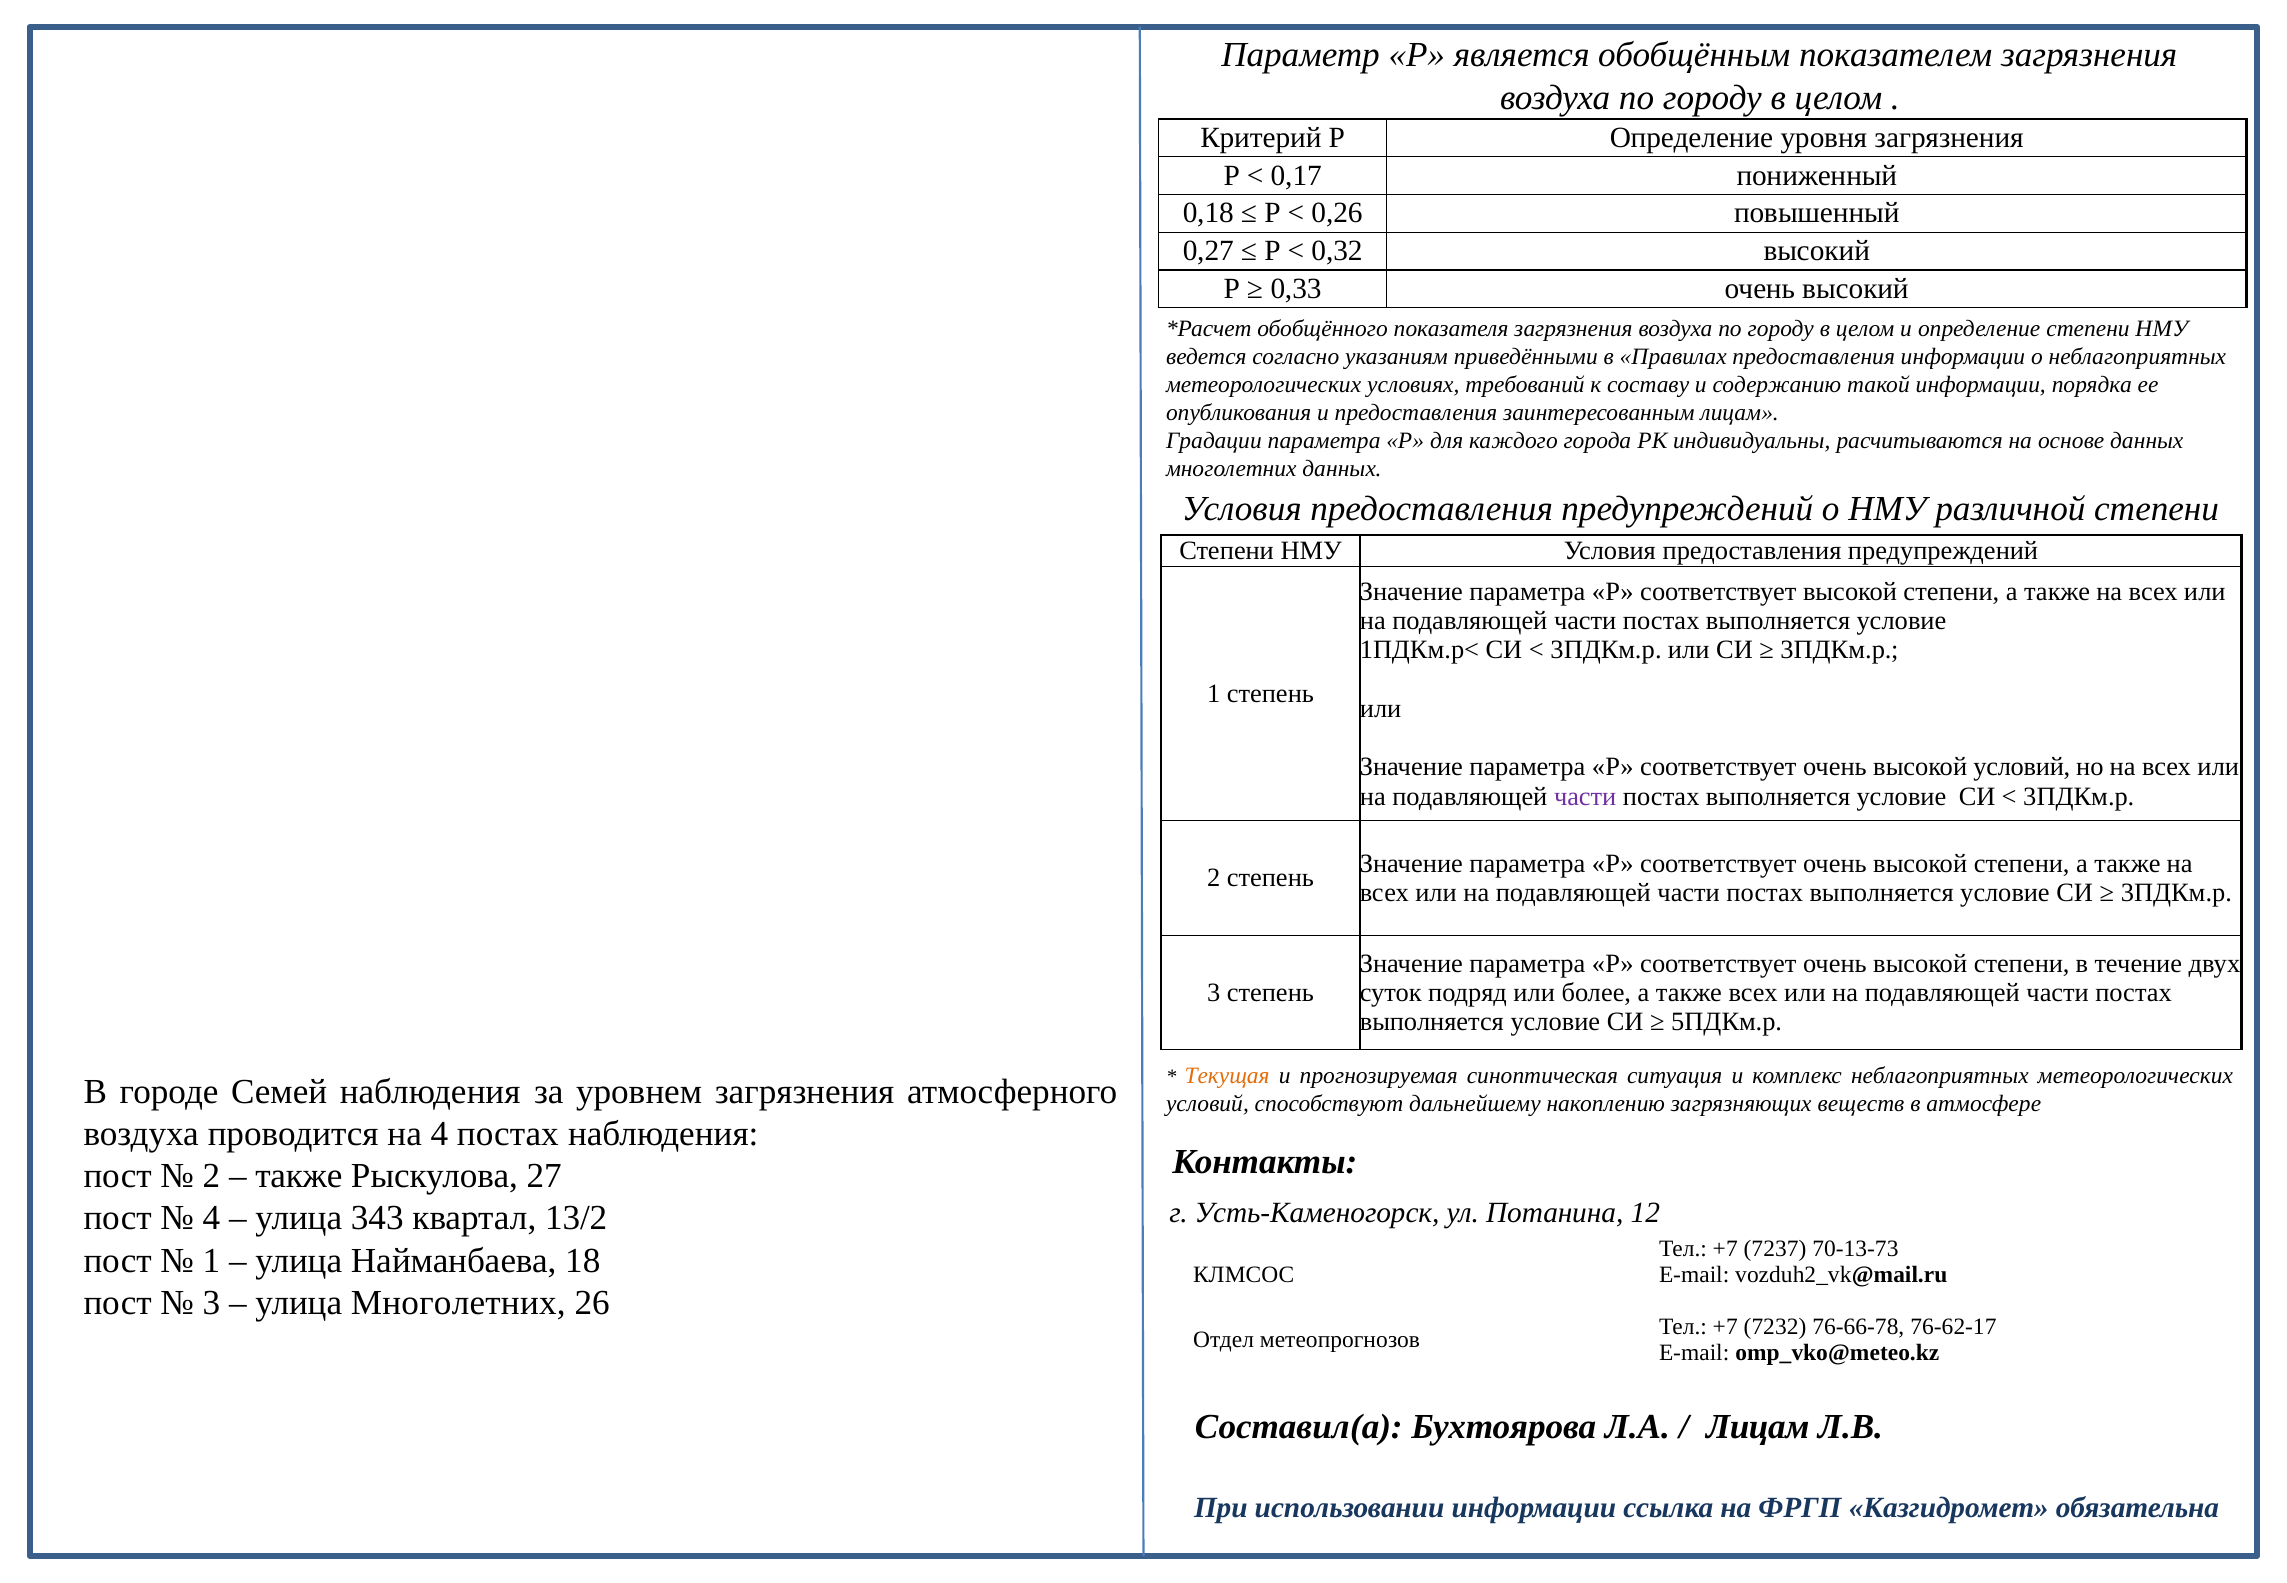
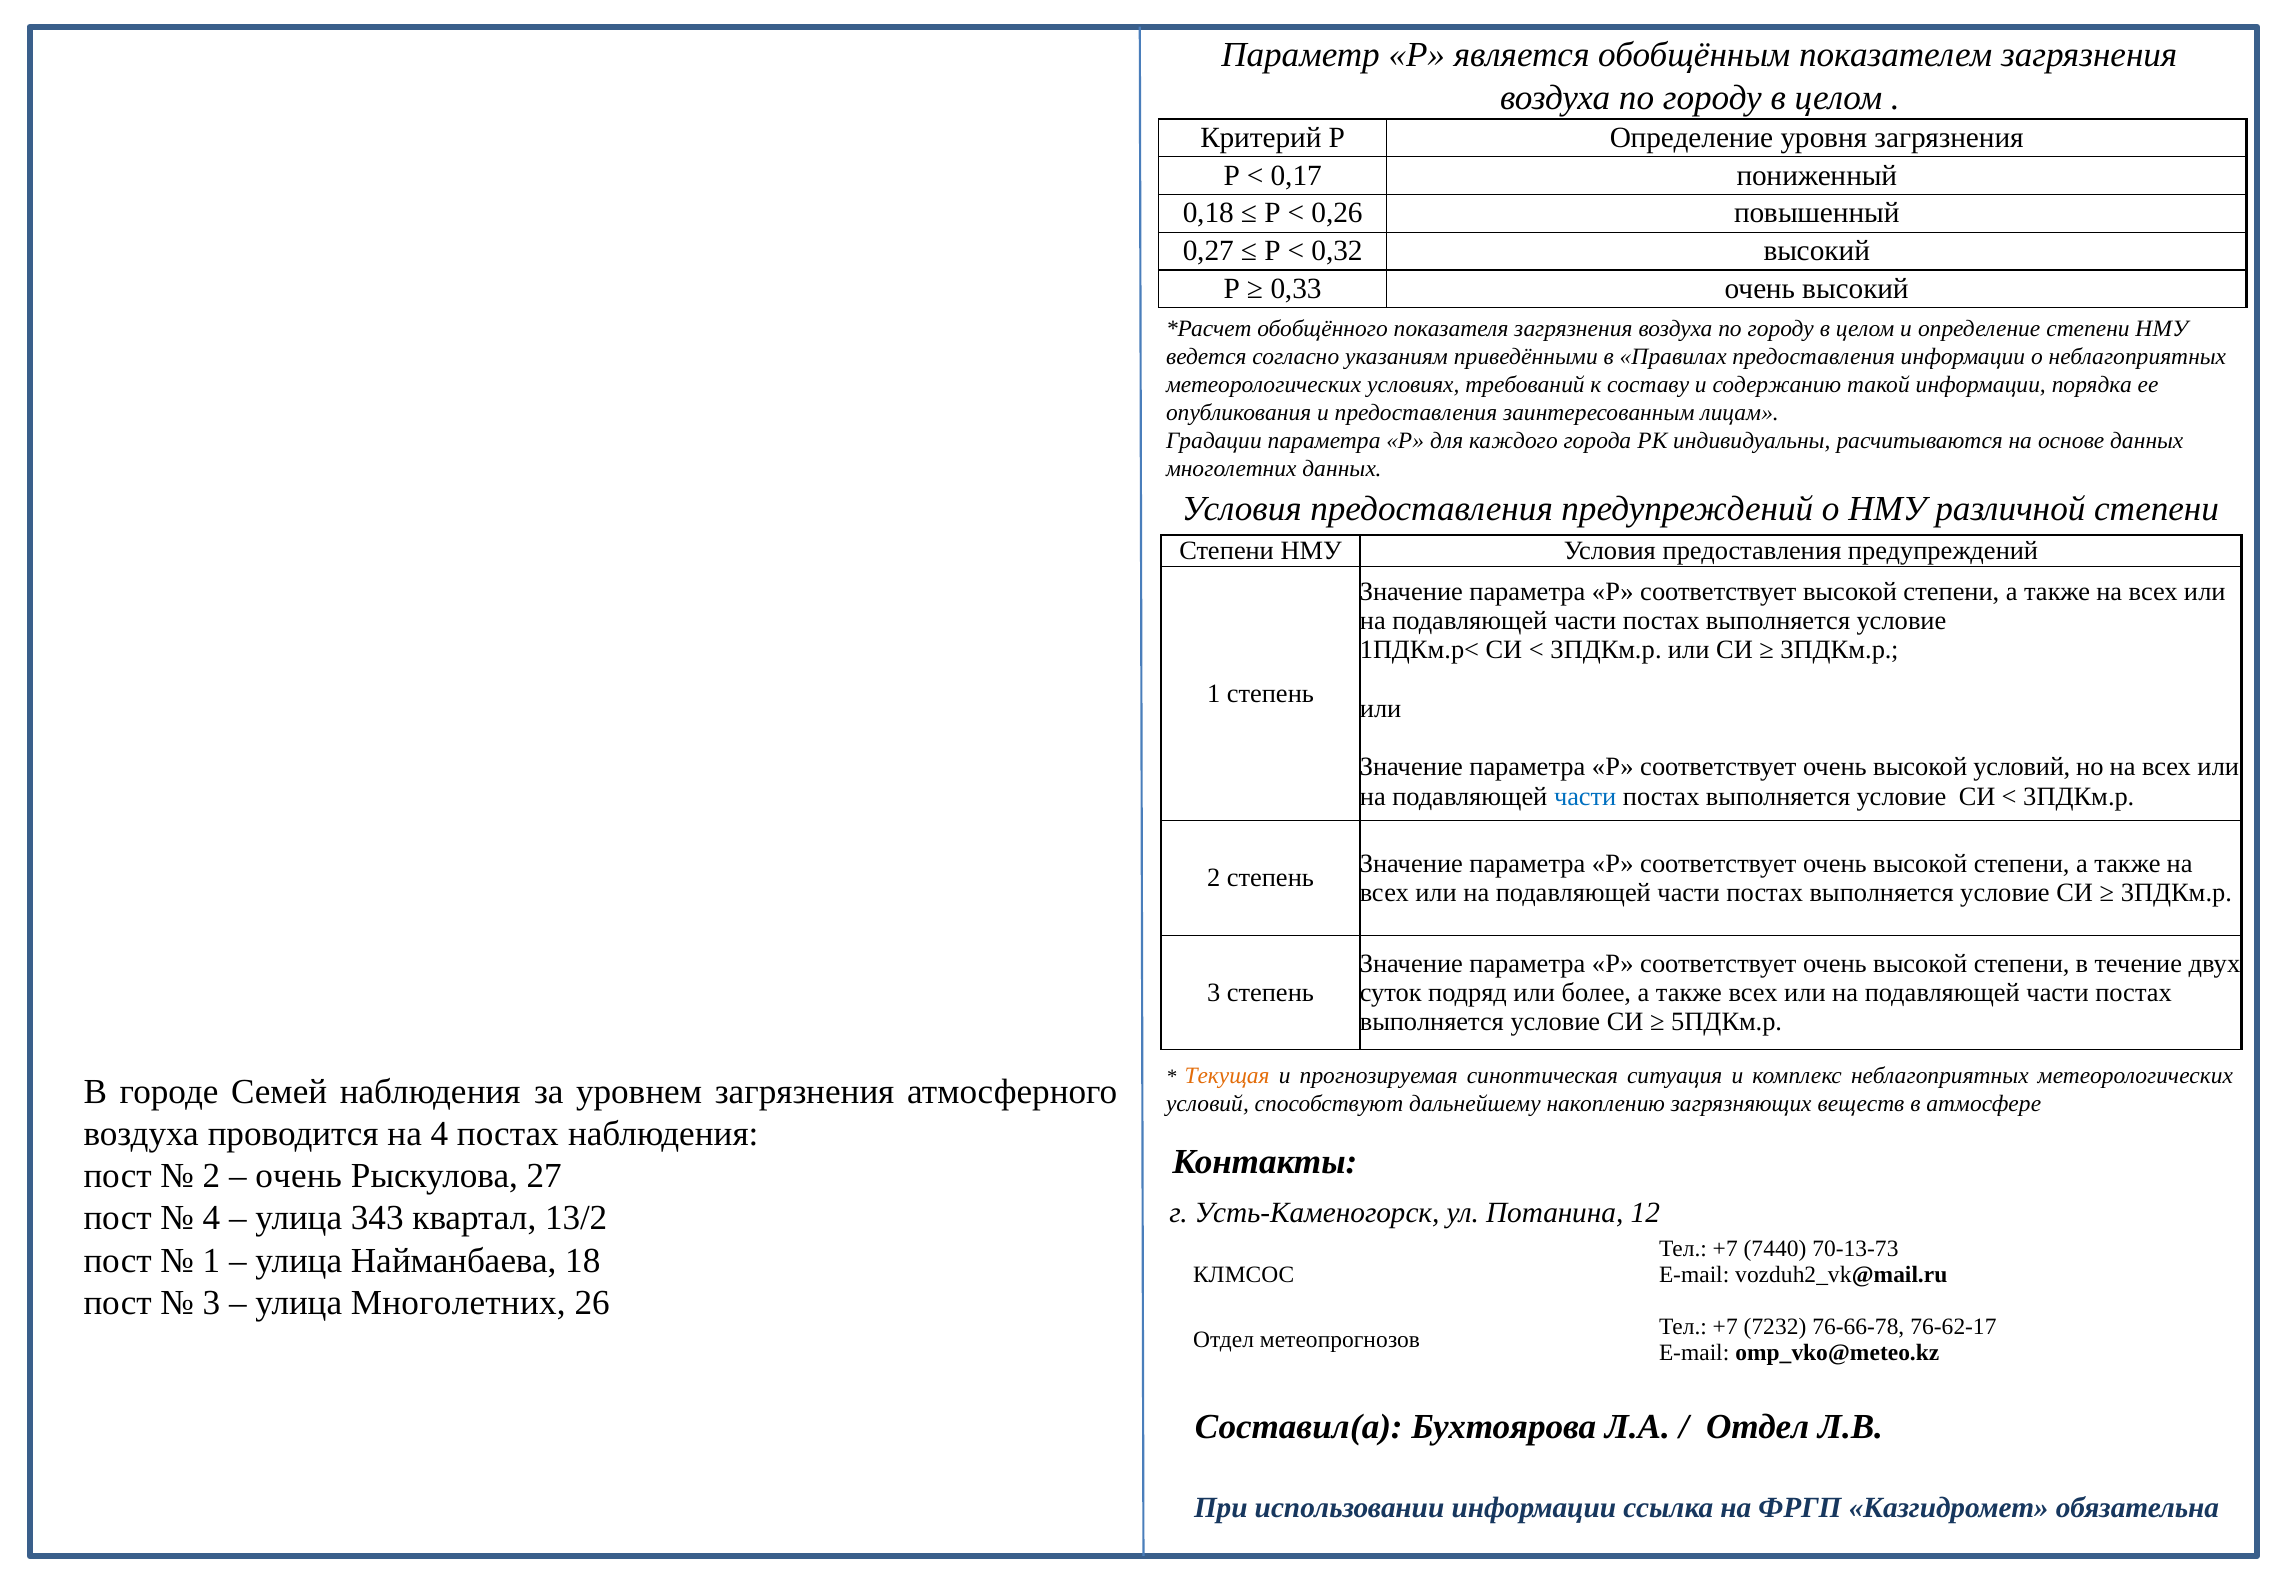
части colour: purple -> blue (1585, 797)
также: также -> очень (299, 1176)
7237: 7237 -> 7440 (1775, 1249)
Лицам: Лицам -> Отдел (1758, 1427)
